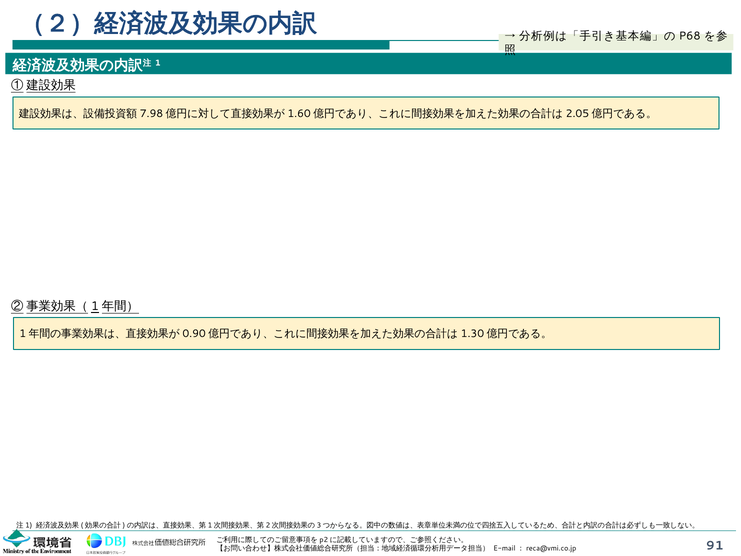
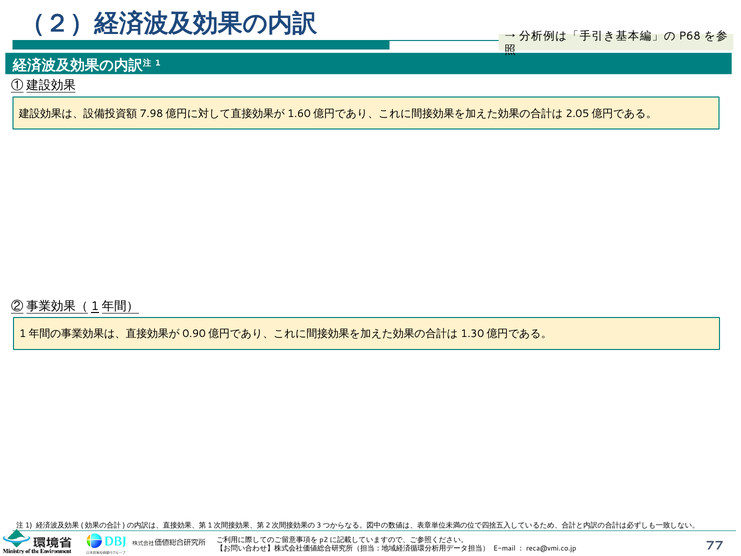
91: 91 -> 77 (715, 545)
